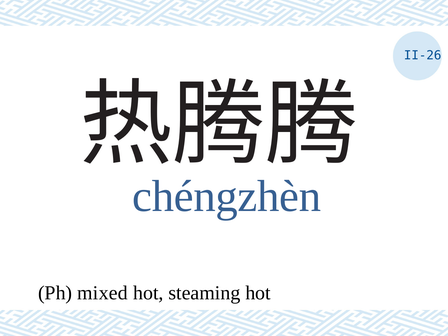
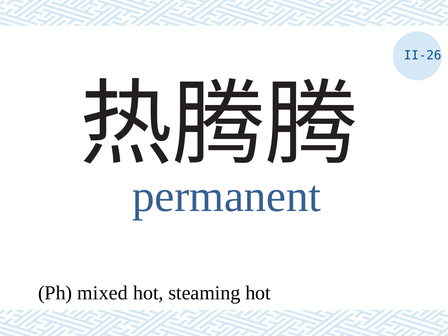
chéngzhèn: chéngzhèn -> permanent (227, 196)
